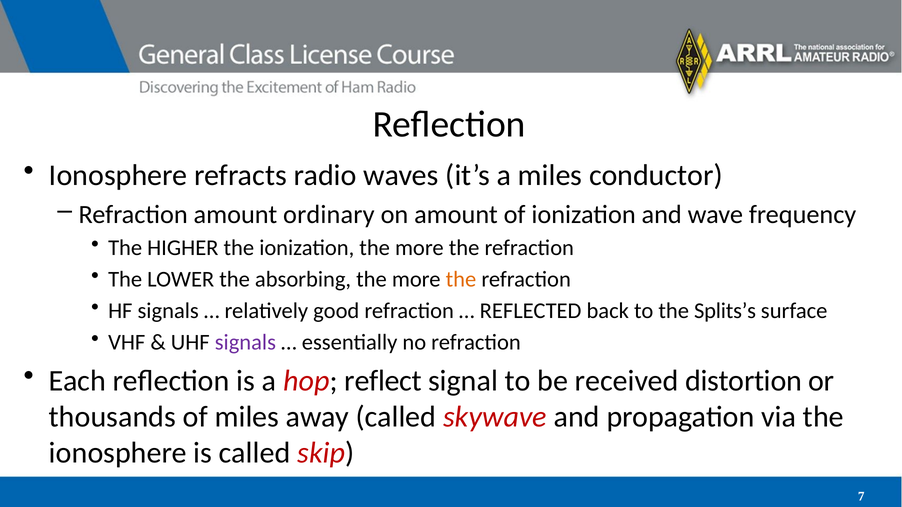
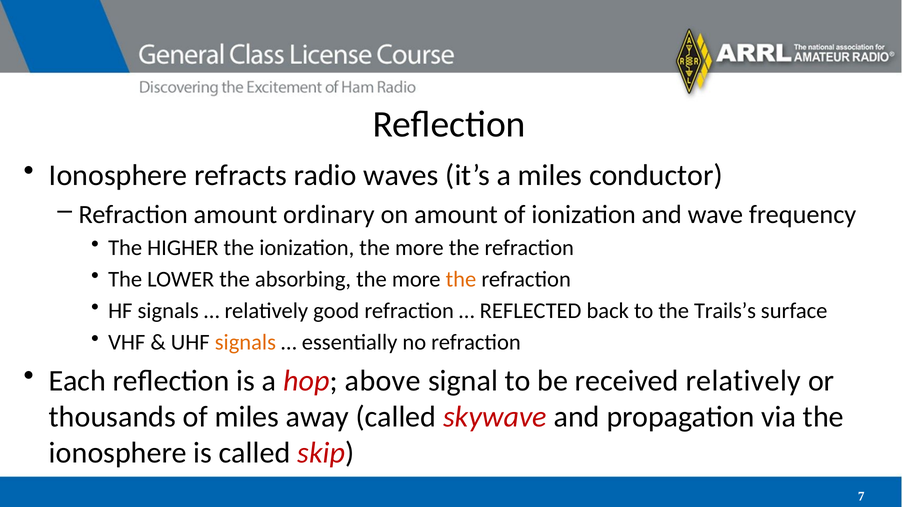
Splits’s: Splits’s -> Trails’s (725, 311)
signals colour: purple -> orange (245, 343)
reflect: reflect -> above (383, 381)
received distortion: distortion -> relatively (743, 381)
